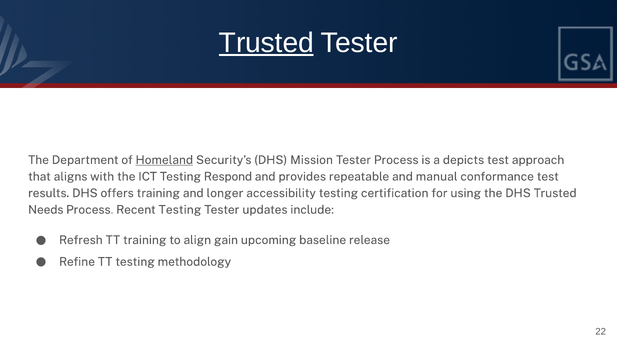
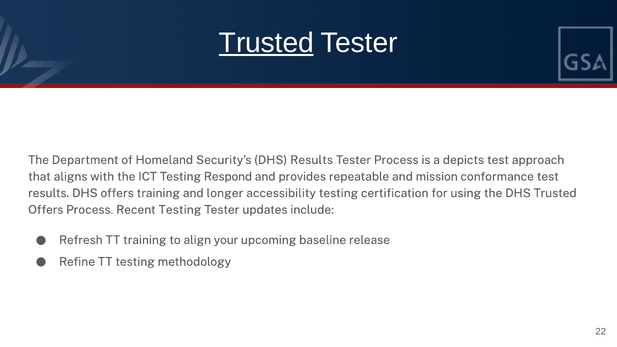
Homeland underline: present -> none (164, 160)
DHS Mission: Mission -> Results (312, 160)
manual: manual -> mission (437, 177)
Needs: Needs -> Offers (46, 210)
gain: gain -> your (226, 240)
